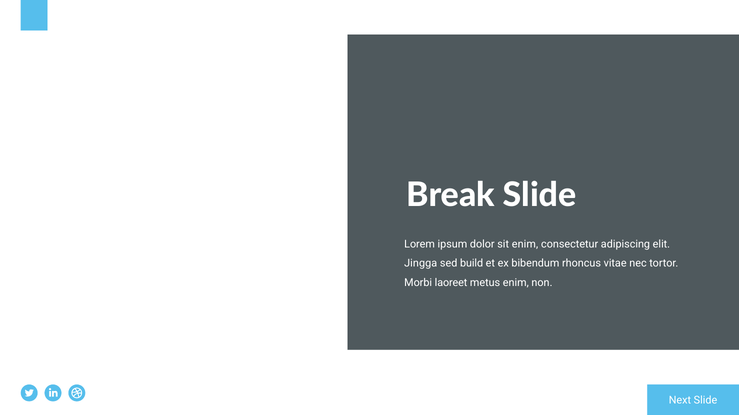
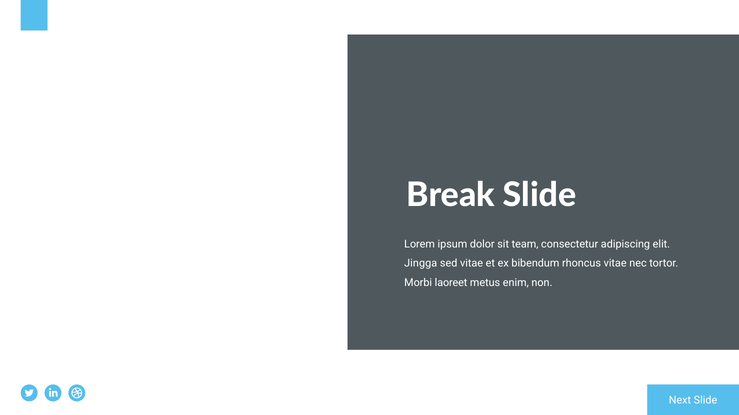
sit enim: enim -> team (525, 244)
sed build: build -> vitae (472, 264)
